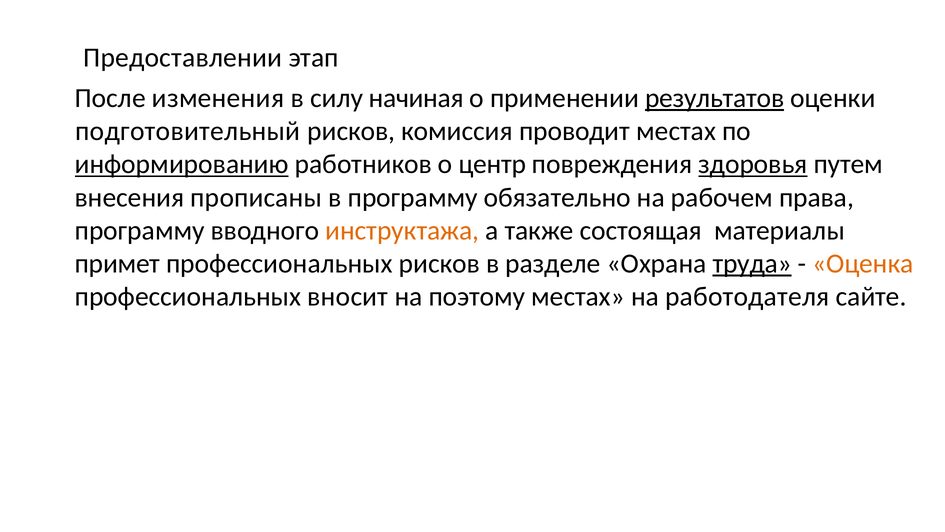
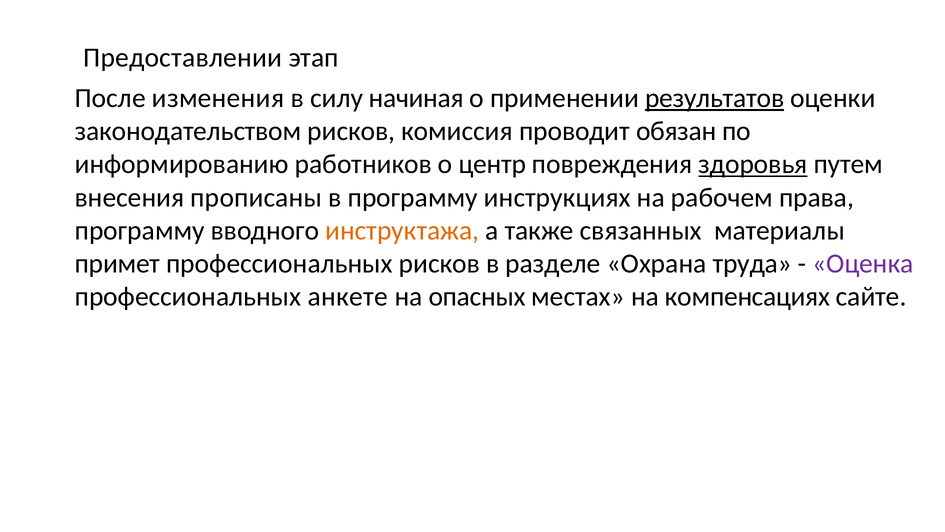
подготовительный: подготовительный -> законодательством (188, 131)
проводит местах: местах -> обязан (676, 131)
информированию underline: present -> none (182, 164)
обязательно: обязательно -> инструкциях (557, 197)
состоящая: состоящая -> связанных (641, 230)
труда underline: present -> none (752, 263)
Оценка colour: orange -> purple (863, 263)
вносит: вносит -> анкете (348, 297)
поэтому: поэтому -> опасных (477, 297)
работодателя: работодателя -> компенсациях (748, 297)
